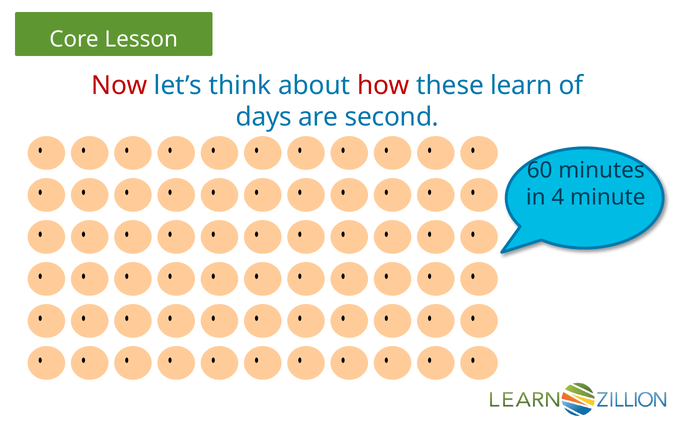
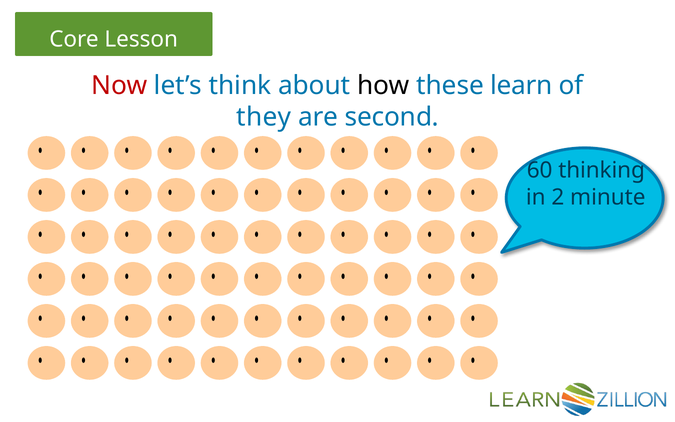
how colour: red -> black (383, 86)
days: days -> they (264, 117)
minutes: minutes -> thinking (602, 170)
4: 4 -> 2 (558, 197)
